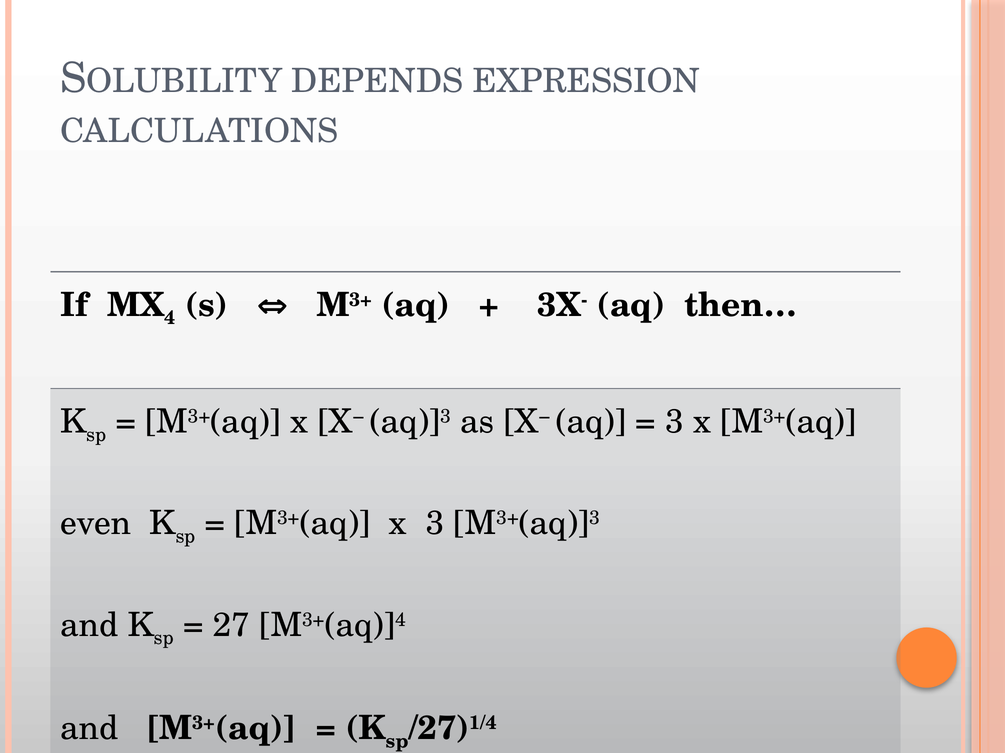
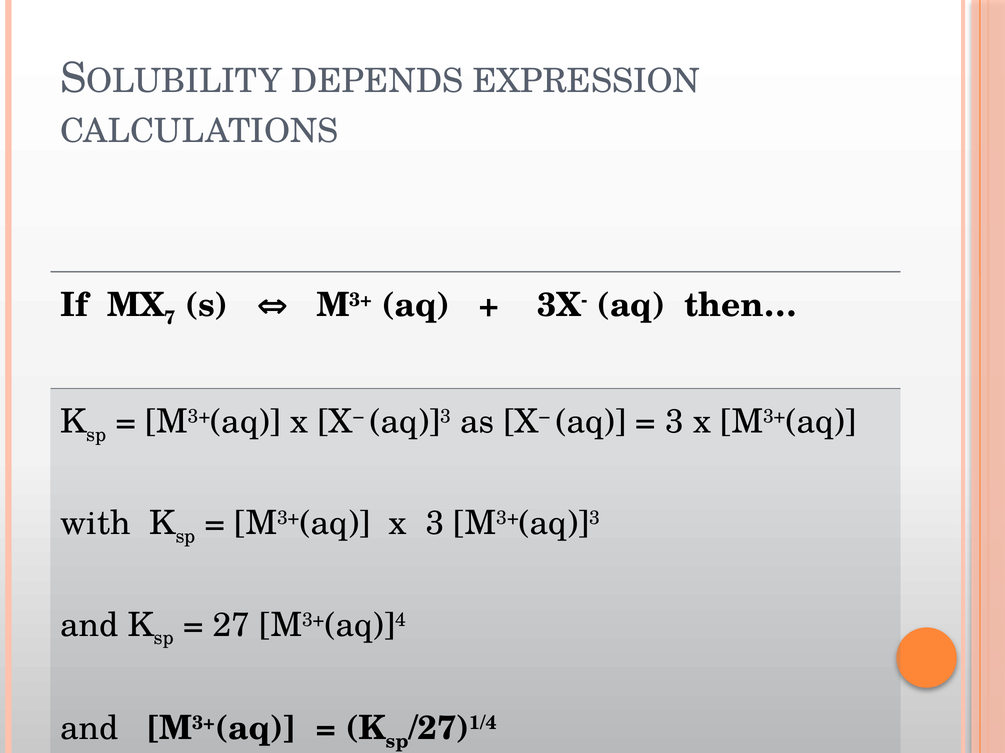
4: 4 -> 7 (170, 318)
even: even -> with (96, 524)
